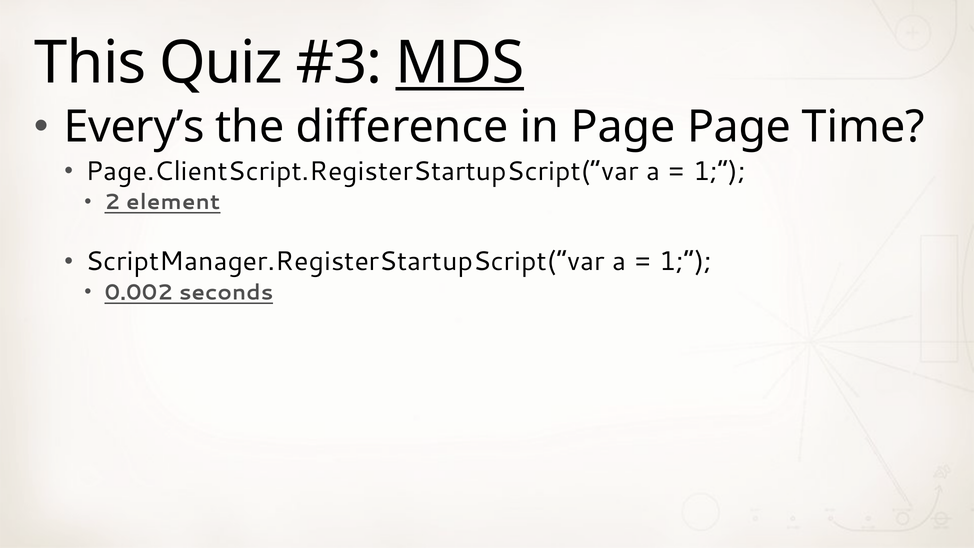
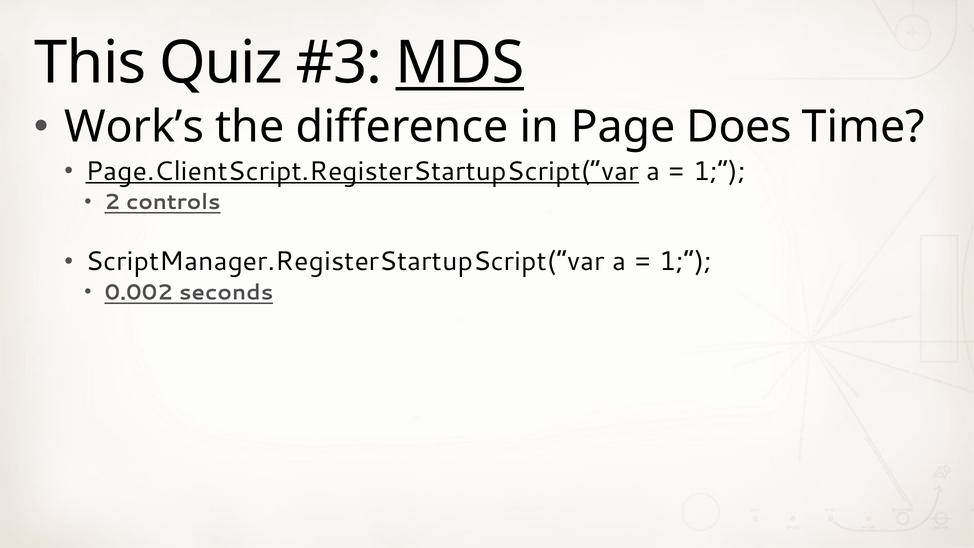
Every’s: Every’s -> Work’s (134, 127)
Page Page: Page -> Does (739, 127)
Page.ClientScript.RegisterStartupScript(“var underline: none -> present (362, 171)
element: element -> controls (173, 202)
